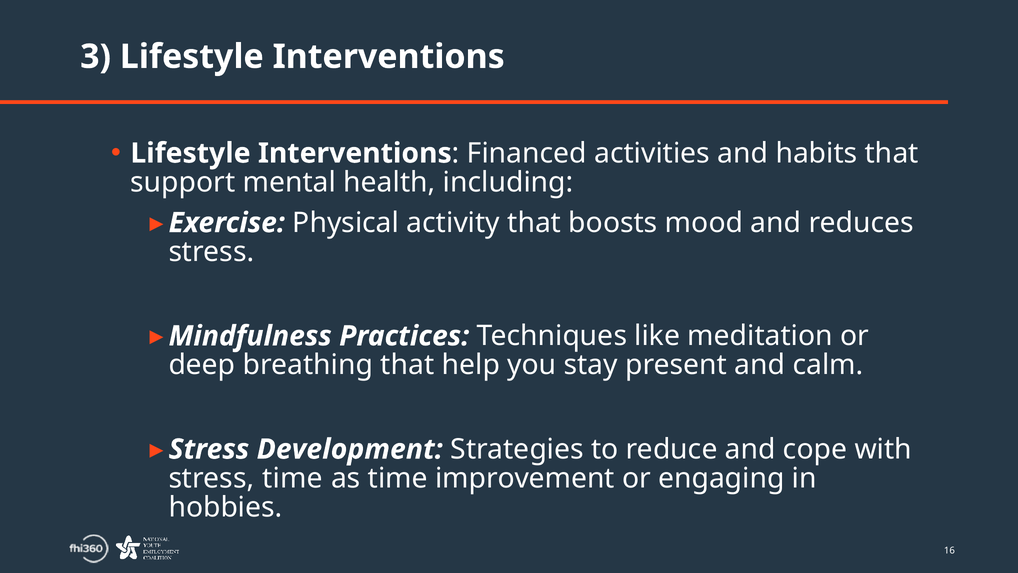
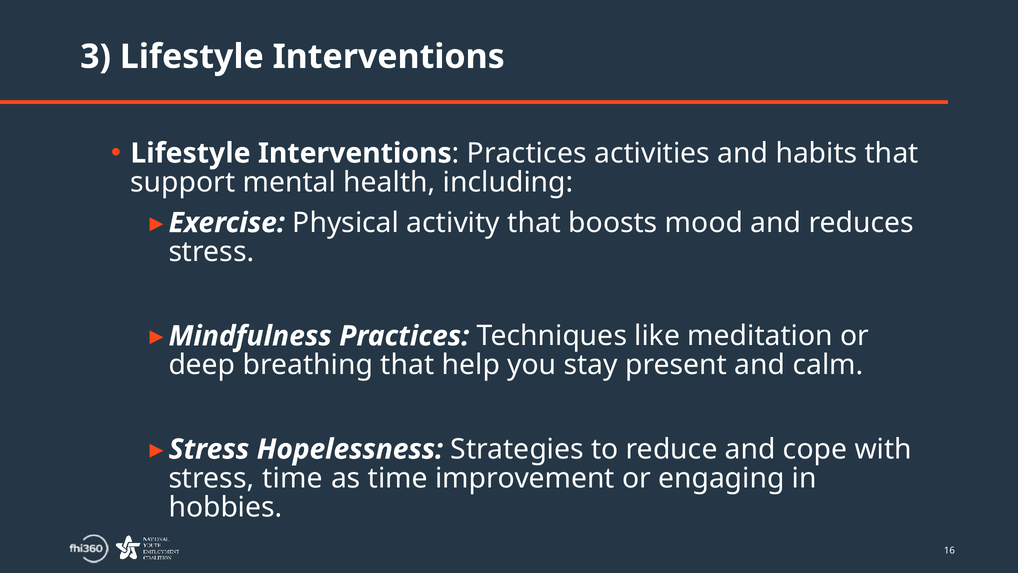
Financed: Financed -> Practices (527, 153)
Development: Development -> Hopelessness (350, 449)
